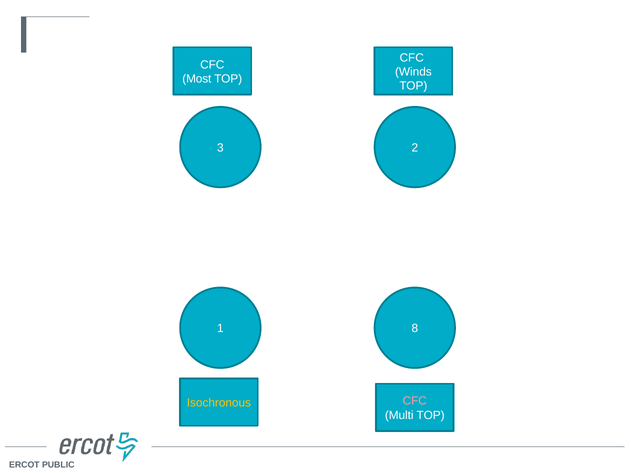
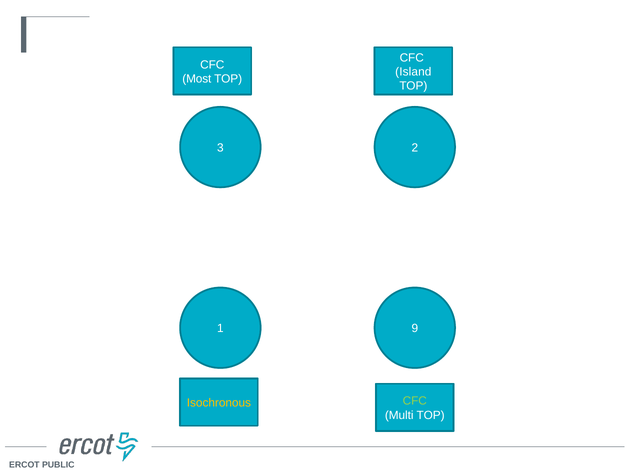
Winds: Winds -> Island (413, 72)
8: 8 -> 9 (415, 329)
CFC colour: pink -> light green (415, 401)
